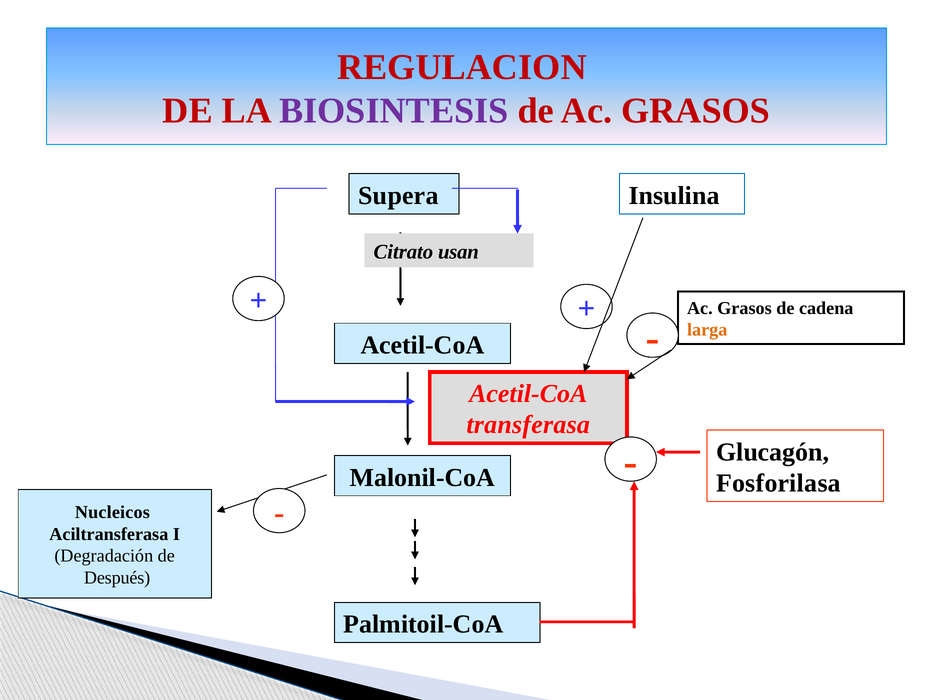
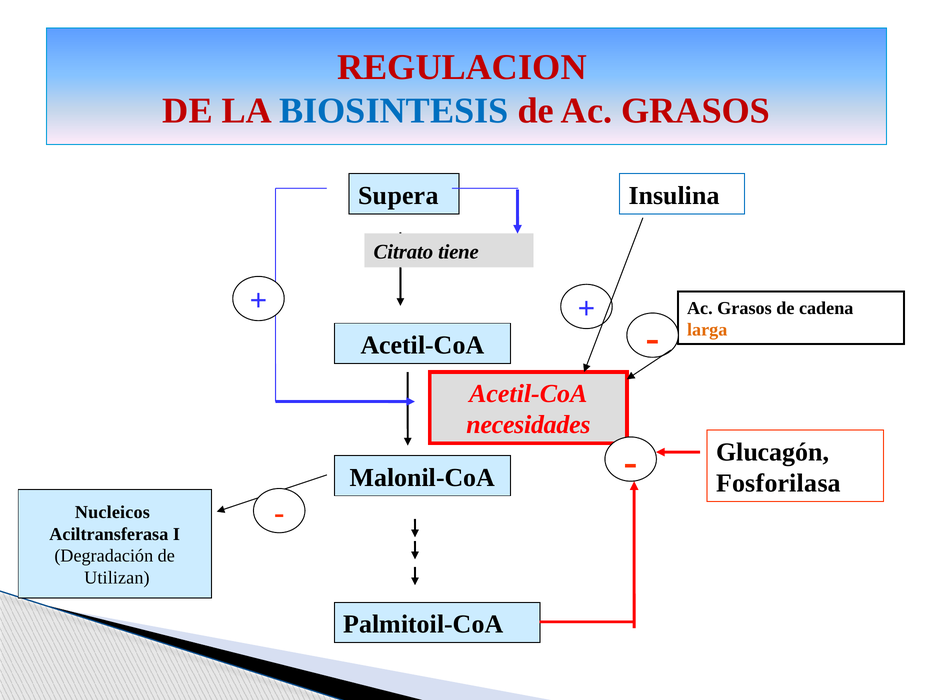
BIOSINTESIS colour: purple -> blue (394, 111)
usan: usan -> tiene (458, 252)
transferasa: transferasa -> necesidades (528, 425)
Después: Después -> Utilizan (117, 578)
